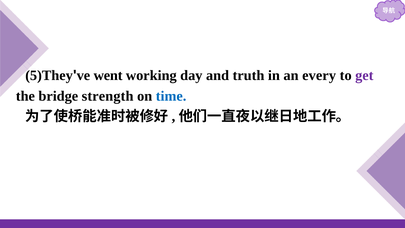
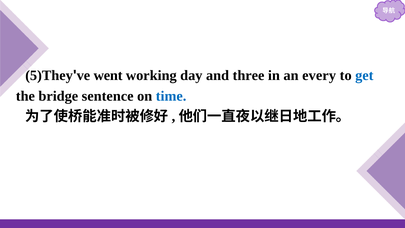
truth: truth -> three (249, 75)
get colour: purple -> blue (364, 75)
strength: strength -> sentence (108, 96)
